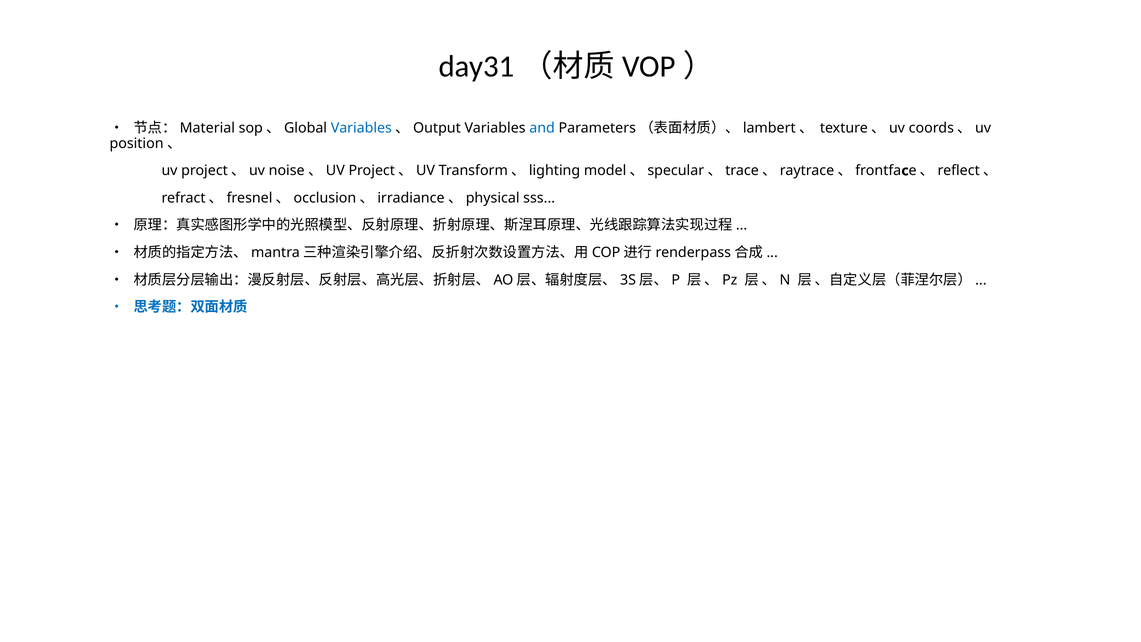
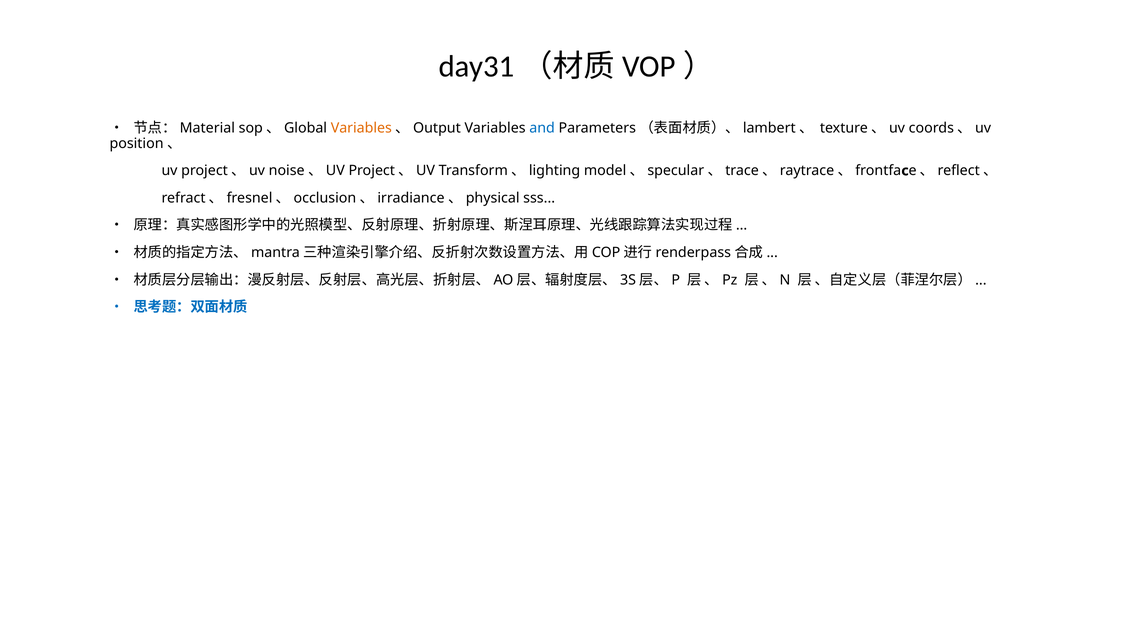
Variables colour: blue -> orange (361, 128)
